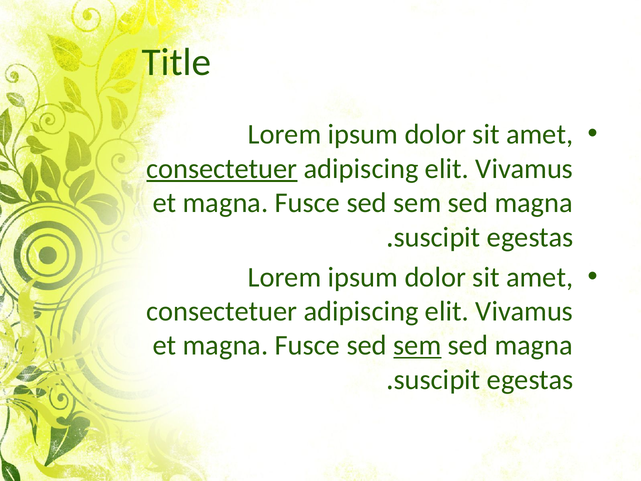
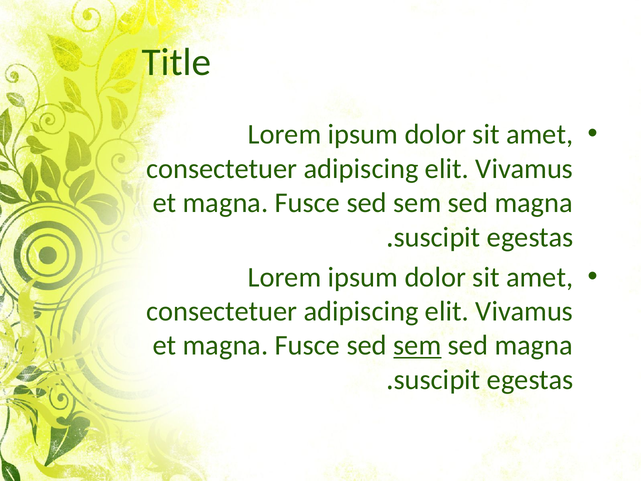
consectetuer underline: present -> none (222, 169)
